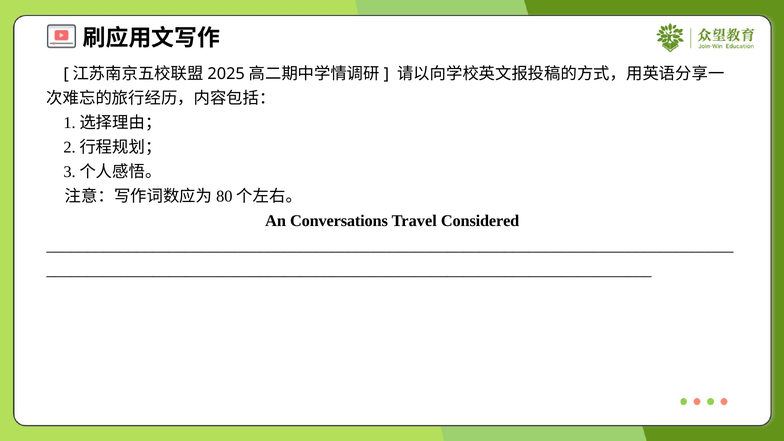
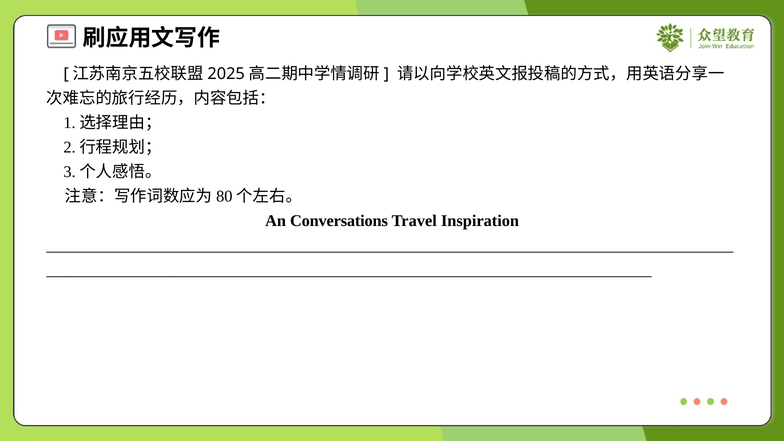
Considered: Considered -> Inspiration (480, 221)
